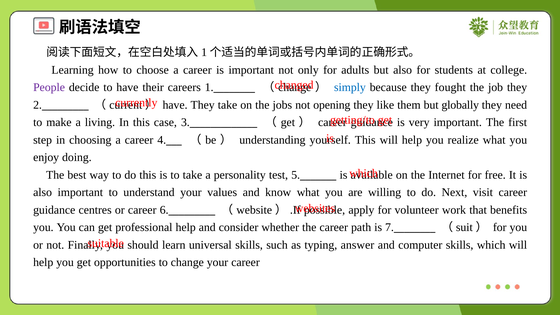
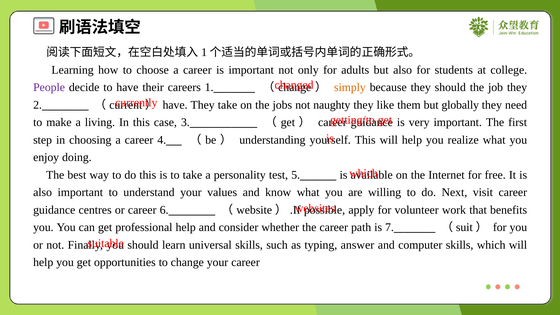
simply colour: blue -> orange (350, 87)
they fought: fought -> should (450, 87)
opening: opening -> naughty (332, 105)
